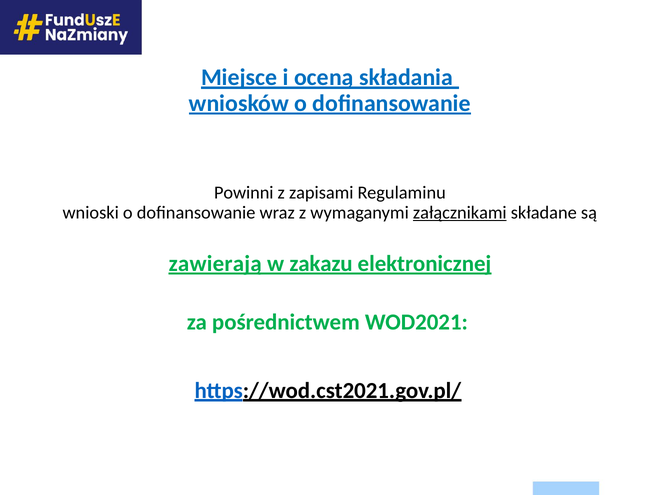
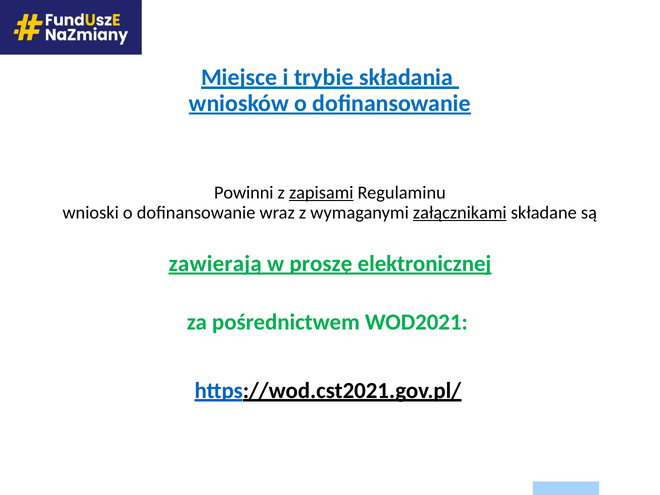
oceną: oceną -> trybie (324, 77)
zapisami underline: none -> present (321, 193)
zakazu: zakazu -> proszę (321, 264)
